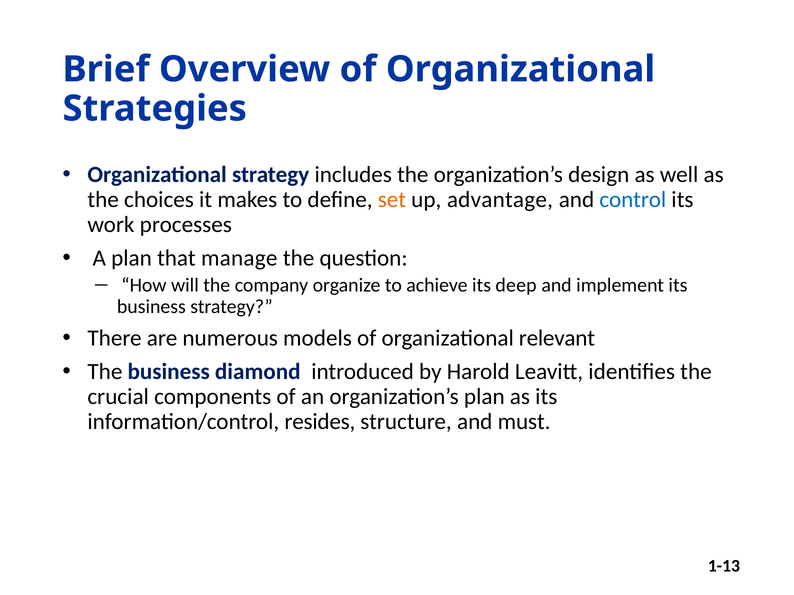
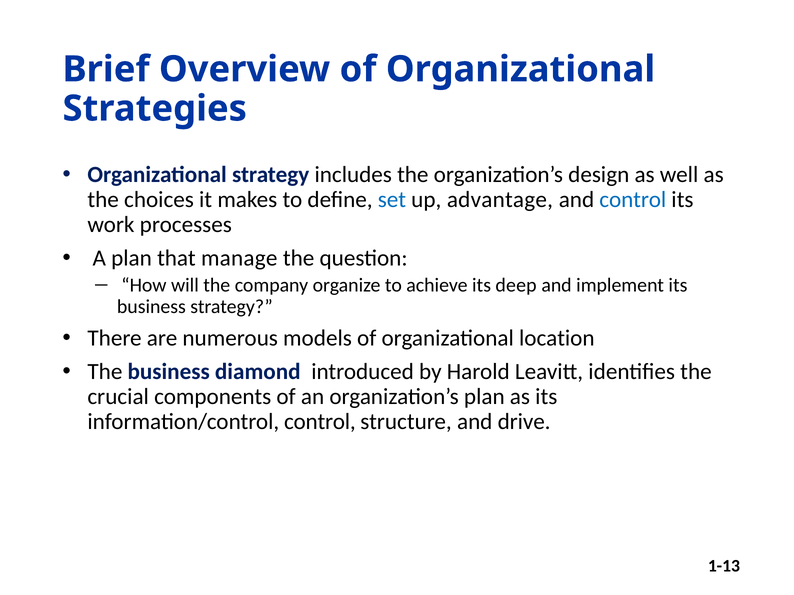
set colour: orange -> blue (392, 200)
relevant: relevant -> location (557, 338)
information/control resides: resides -> control (320, 422)
must: must -> drive (524, 422)
